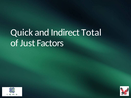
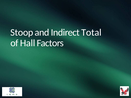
Quick: Quick -> Stoop (22, 33)
Just: Just -> Hall (28, 43)
